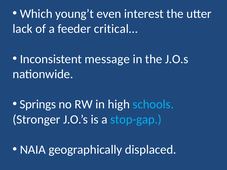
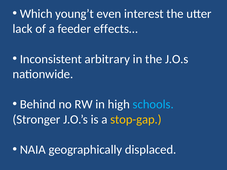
critical…: critical… -> effects… (116, 29)
message: message -> arbitrary (107, 59)
Springs: Springs -> Behind (38, 104)
stop-gap colour: light blue -> yellow (136, 120)
